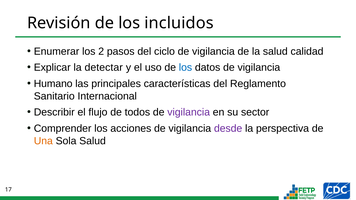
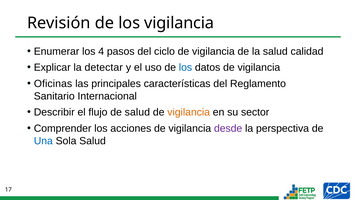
los incluidos: incluidos -> vigilancia (179, 23)
2: 2 -> 4 (101, 51)
Humano: Humano -> Oficinas (53, 84)
de todos: todos -> salud (137, 112)
vigilancia colour: purple -> orange (189, 112)
Una colour: orange -> blue (43, 141)
